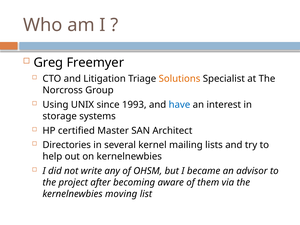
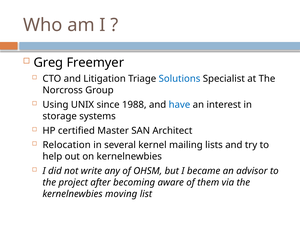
Solutions colour: orange -> blue (180, 79)
1993: 1993 -> 1988 (134, 105)
Directories: Directories -> Relocation (67, 145)
